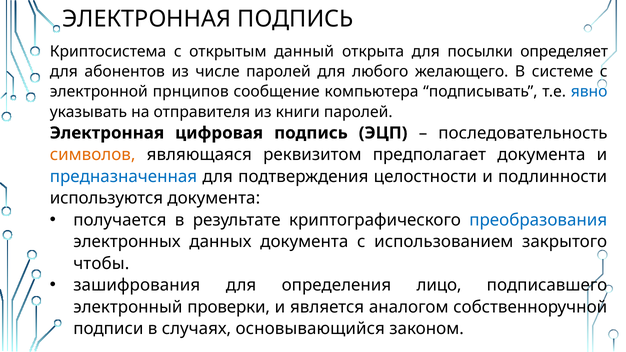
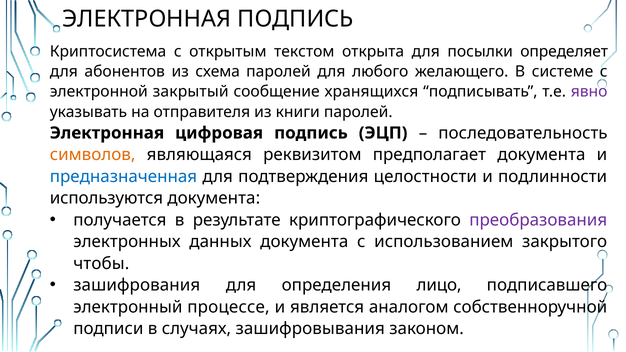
данный: данный -> текстом (304, 52)
числе: числе -> схема (218, 72)
прнципов: прнципов -> закрытый (191, 92)
компьютера: компьютера -> хранящихся (371, 92)
явно colour: blue -> purple (589, 92)
преобразования colour: blue -> purple (538, 220)
проверки: проверки -> процессе (228, 307)
основывающийся: основывающийся -> зашифровывания (310, 329)
